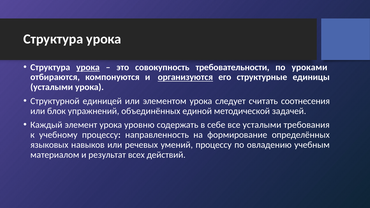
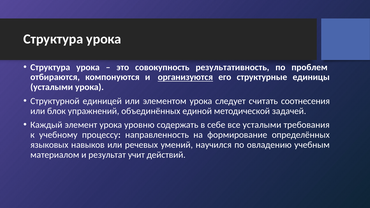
урока underline: present -> none (88, 67)
требовательности: требовательности -> результативность (232, 67)
уроками: уроками -> проблем (310, 67)
умений процессу: процессу -> научился (214, 145)
всех: всех -> учит (136, 155)
